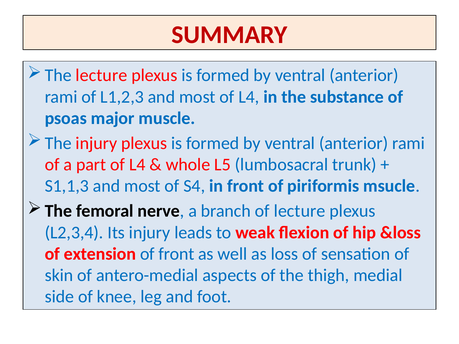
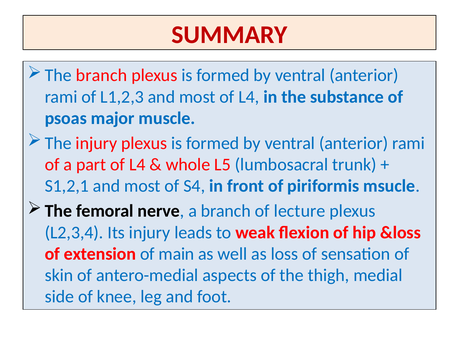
The lecture: lecture -> branch (101, 75)
S1,1,3: S1,1,3 -> S1,2,1 (67, 186)
of front: front -> main (176, 254)
